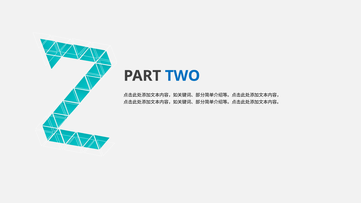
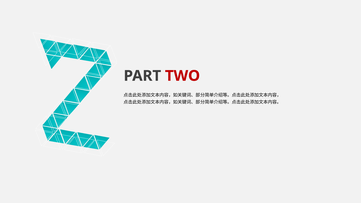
TWO colour: blue -> red (183, 76)
